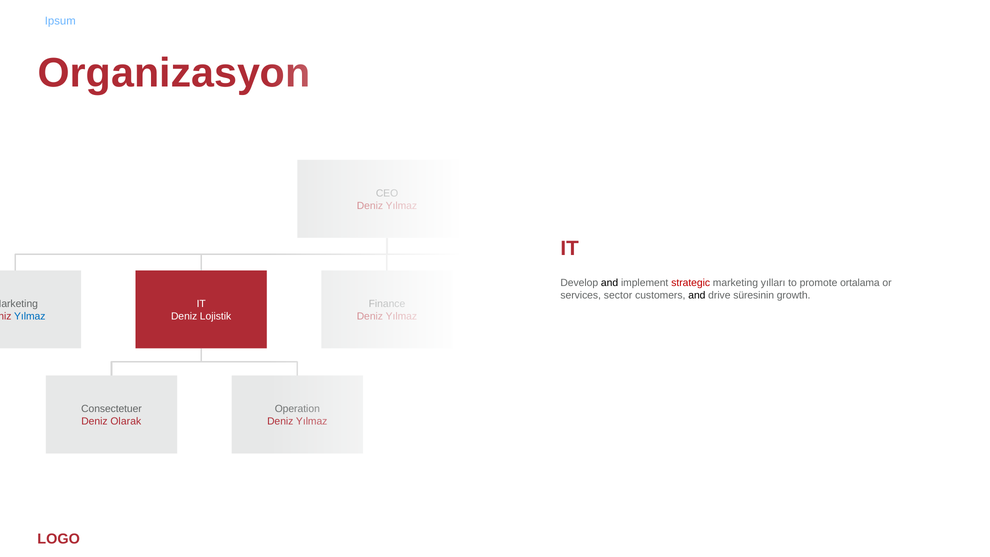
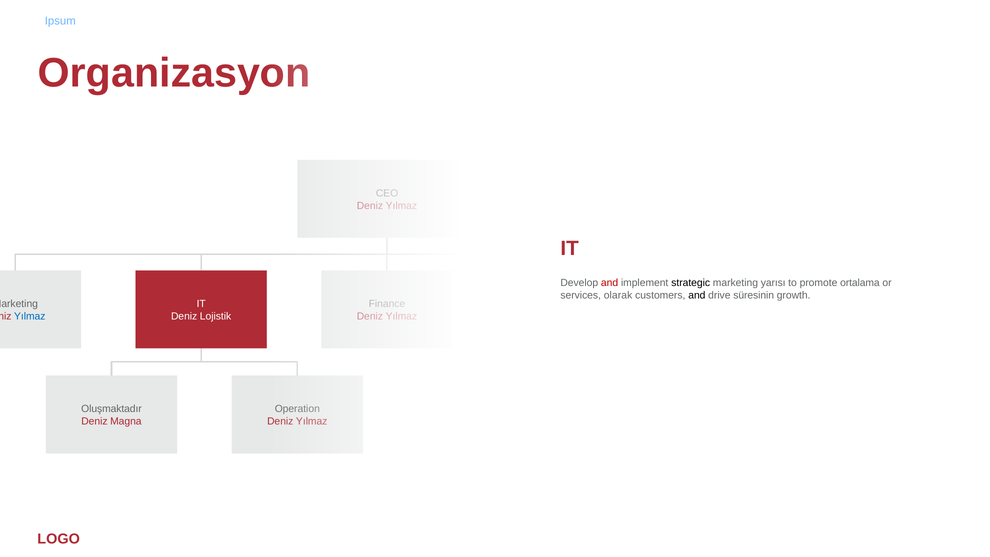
and colour: black -> red (610, 283)
strategic colour: red -> black (691, 283)
yılları: yılları -> yarısı (773, 283)
sector: sector -> olarak (618, 295)
Consectetuer: Consectetuer -> Oluşmaktadır (111, 409)
Olarak: Olarak -> Magna (126, 421)
